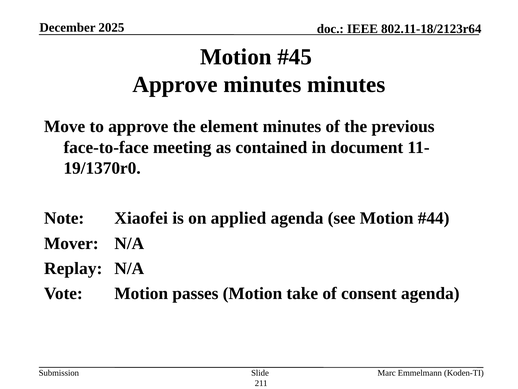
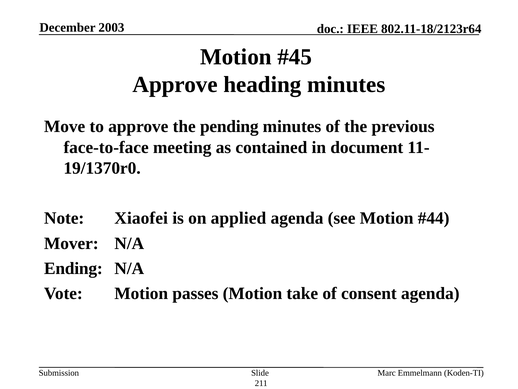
2025: 2025 -> 2003 (111, 27)
Approve minutes: minutes -> heading (262, 84)
element: element -> pending (229, 126)
Replay: Replay -> Ending (73, 268)
